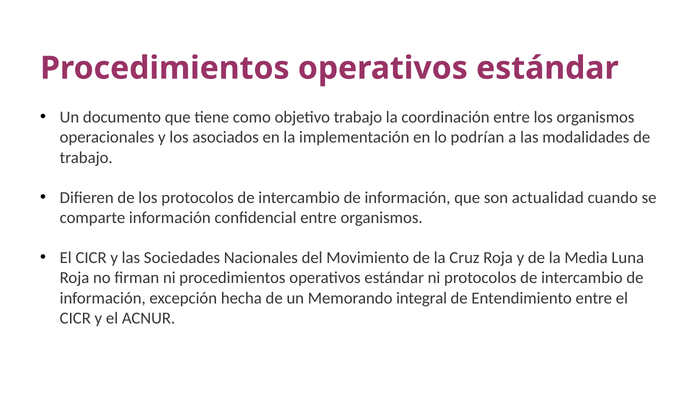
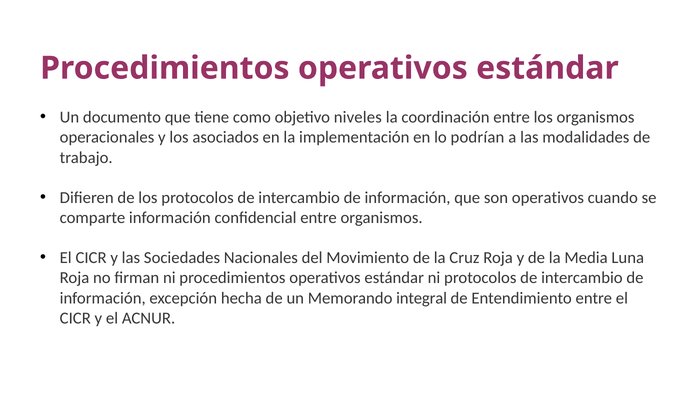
objetivo trabajo: trabajo -> niveles (358, 117)
son actualidad: actualidad -> operativos (548, 197)
